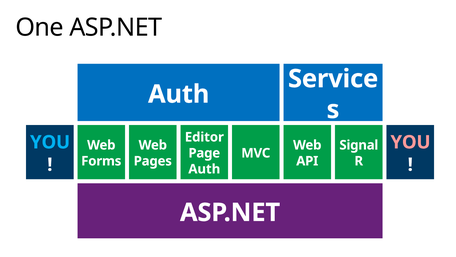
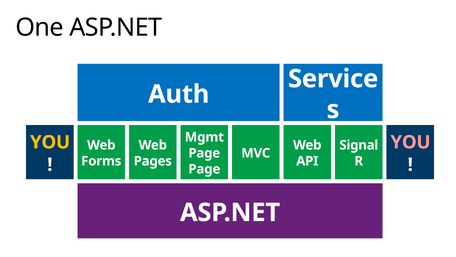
Editor: Editor -> Mgmt (204, 137)
YOU colour: light blue -> yellow (50, 142)
Auth: Auth -> Page (204, 169)
